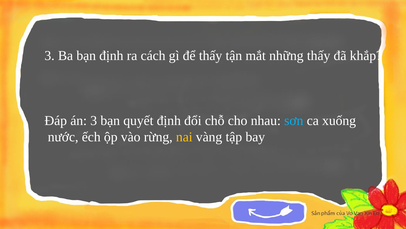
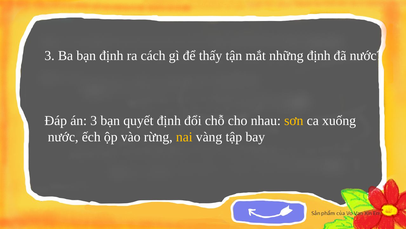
những thấy: thấy -> định (319, 56)
đã khắp: khắp -> nước (366, 56)
sơn colour: light blue -> yellow (294, 120)
